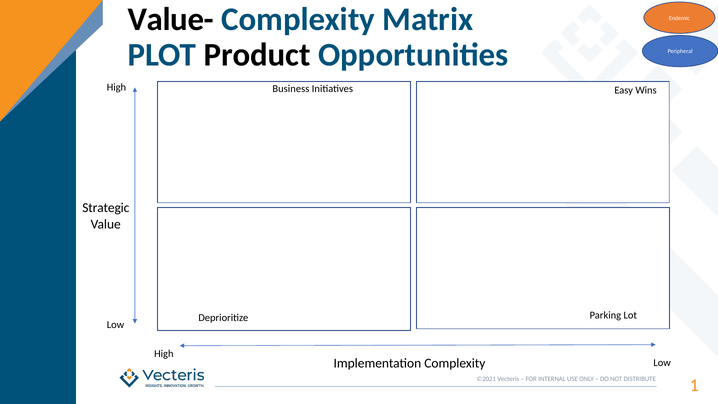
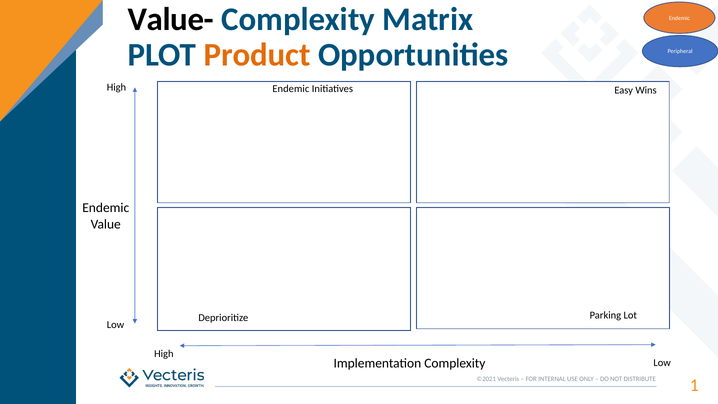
Product colour: black -> orange (257, 55)
Business: Business -> Endemic (291, 89)
Strategic: Strategic -> Endemic (106, 208)
